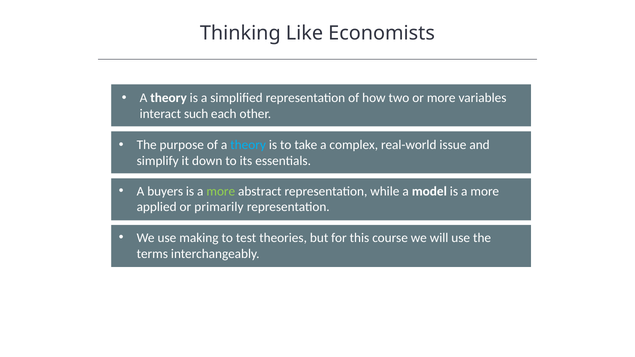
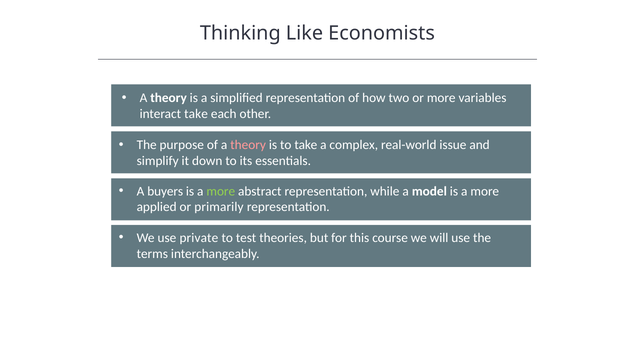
interact such: such -> take (196, 114)
theory colour: light blue -> pink (248, 145)
making: making -> private (199, 238)
